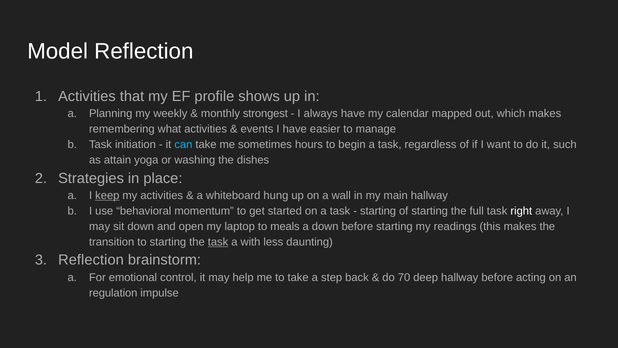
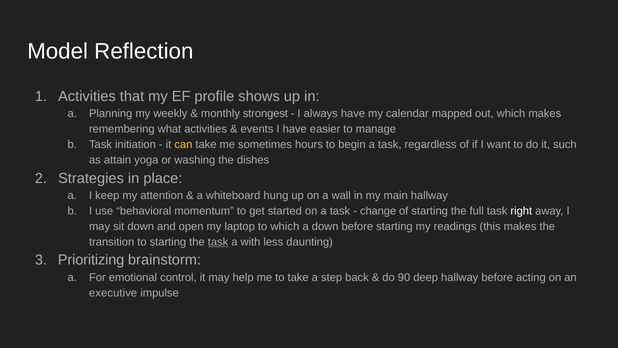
can colour: light blue -> yellow (183, 144)
keep underline: present -> none (107, 195)
my activities: activities -> attention (162, 195)
starting: starting -> change (378, 211)
to meals: meals -> which (285, 226)
Reflection: Reflection -> Prioritizing (91, 260)
70: 70 -> 90 (404, 277)
regulation: regulation -> executive (113, 293)
